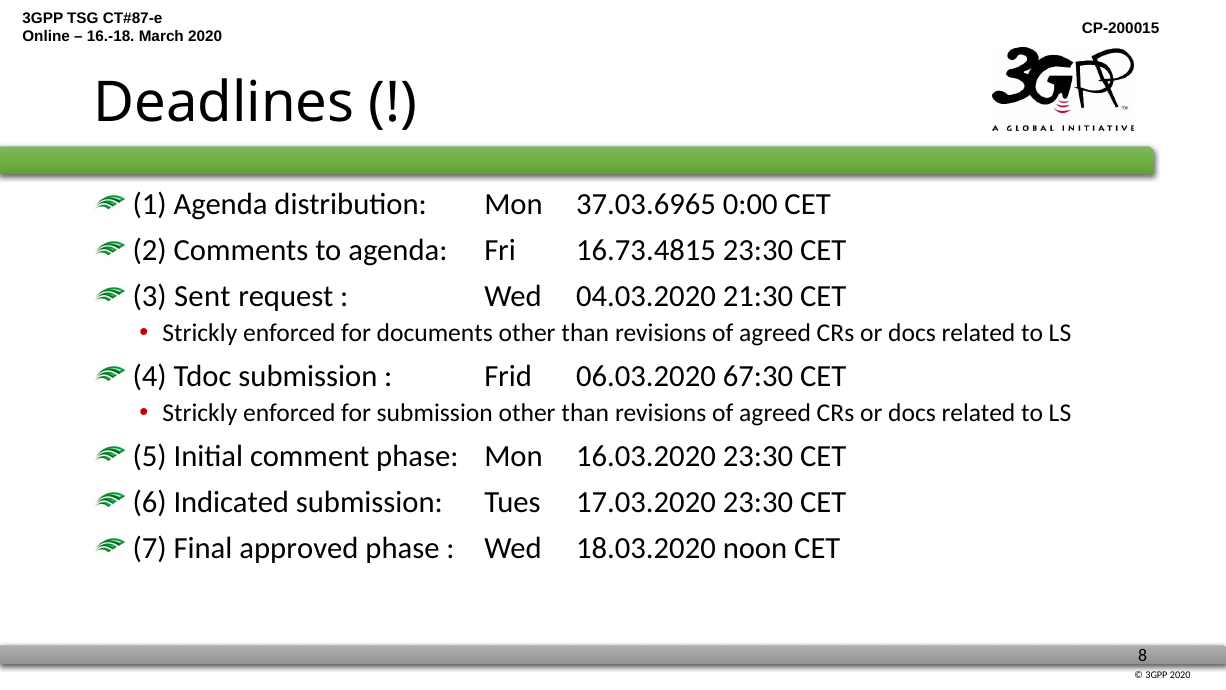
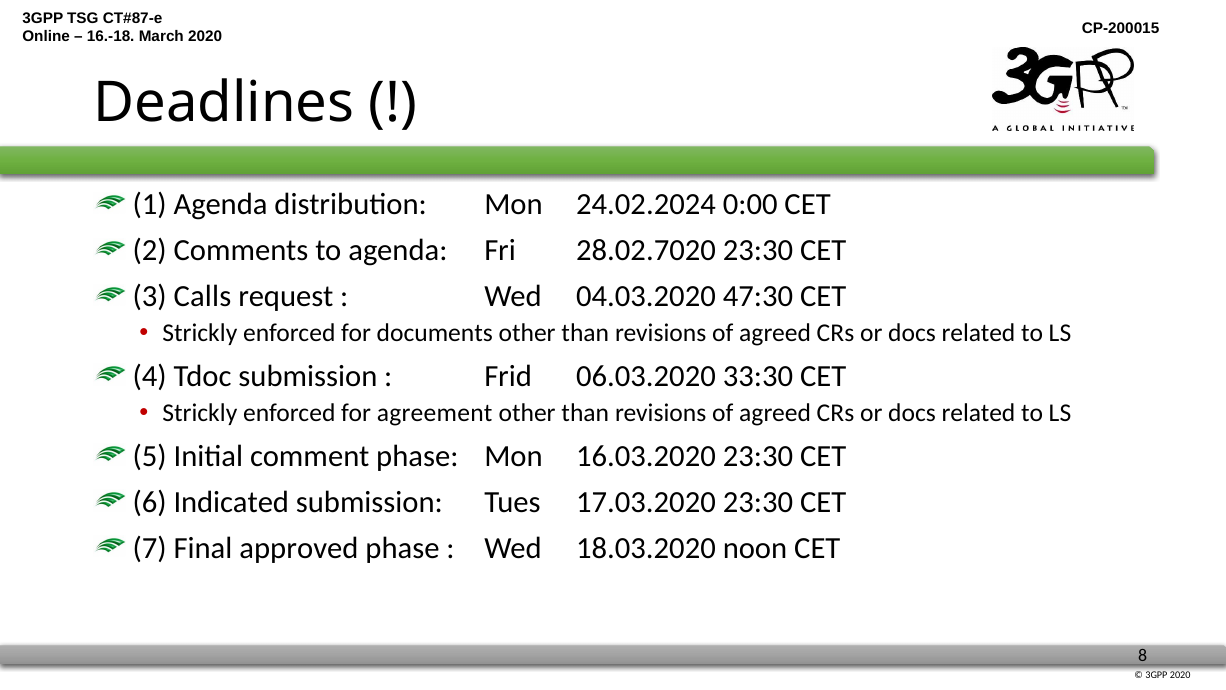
37.03.6965: 37.03.6965 -> 24.02.2024 (646, 205)
16.73.4815: 16.73.4815 -> 28.02.7020 (646, 250)
Sent: Sent -> Calls (202, 296)
21:30: 21:30 -> 47:30 (758, 296)
67:30: 67:30 -> 33:30 (758, 376)
for submission: submission -> agreement (435, 413)
